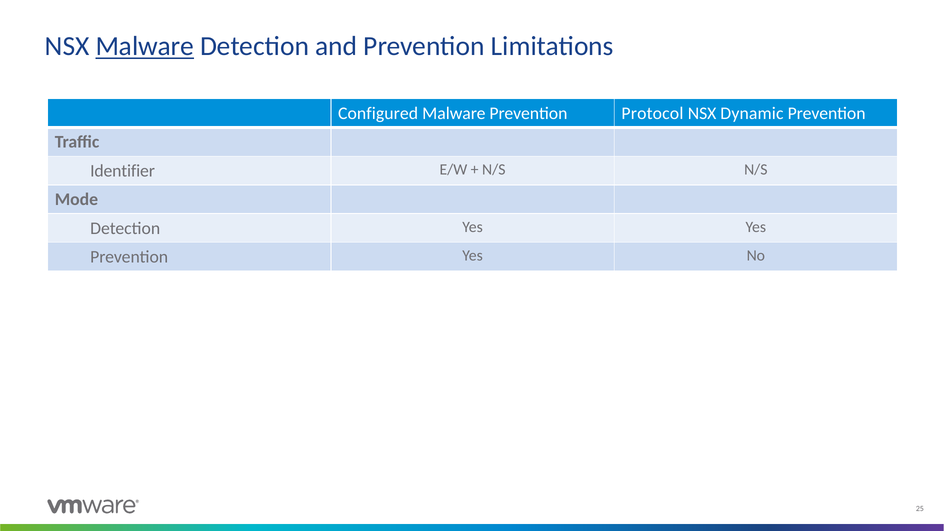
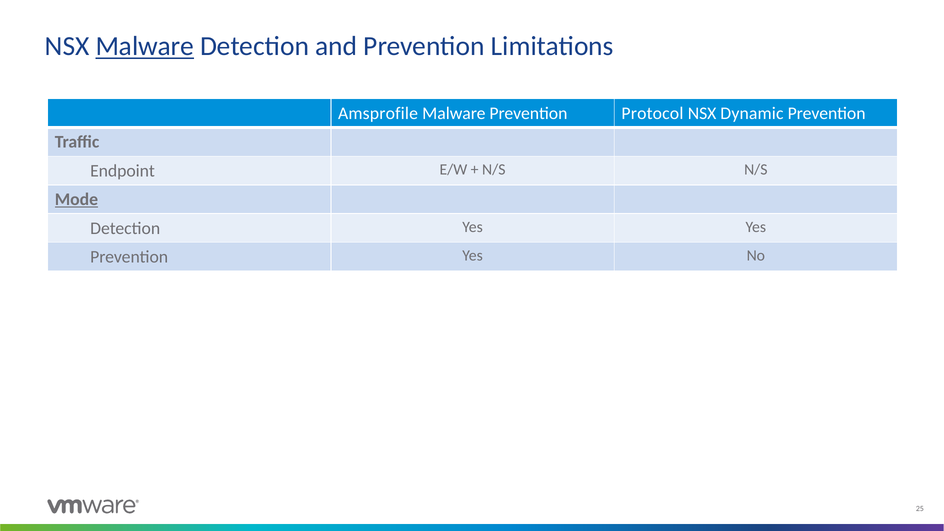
Configured: Configured -> Amsprofile (378, 113)
Identifier: Identifier -> Endpoint (122, 171)
Mode underline: none -> present (76, 199)
